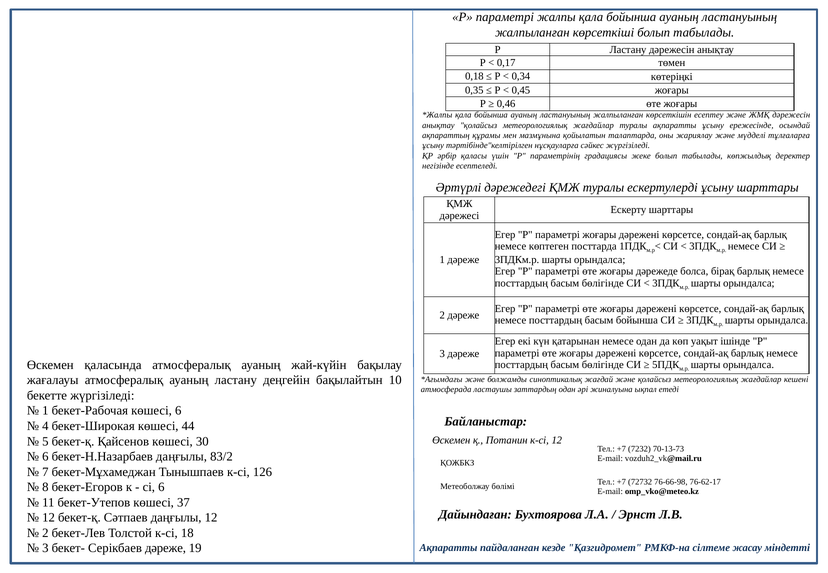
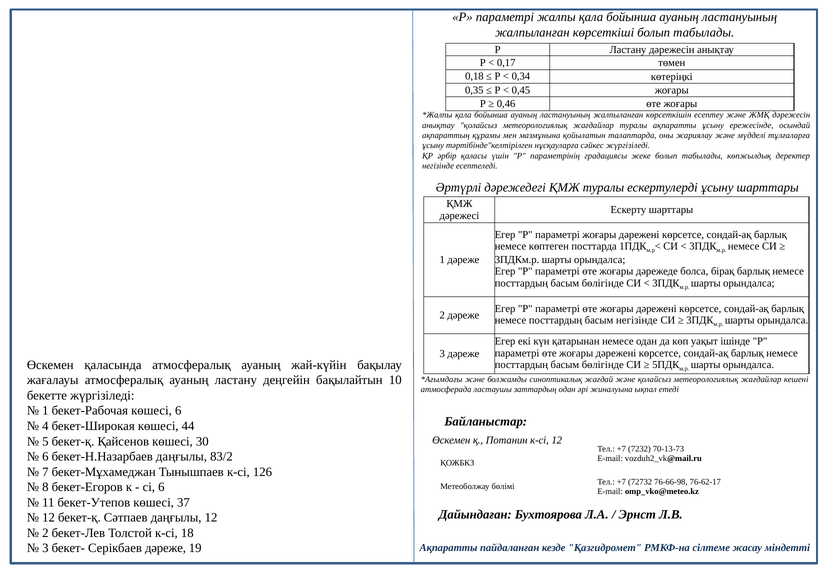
басым бойынша: бойынша -> негізінде (637, 320)
